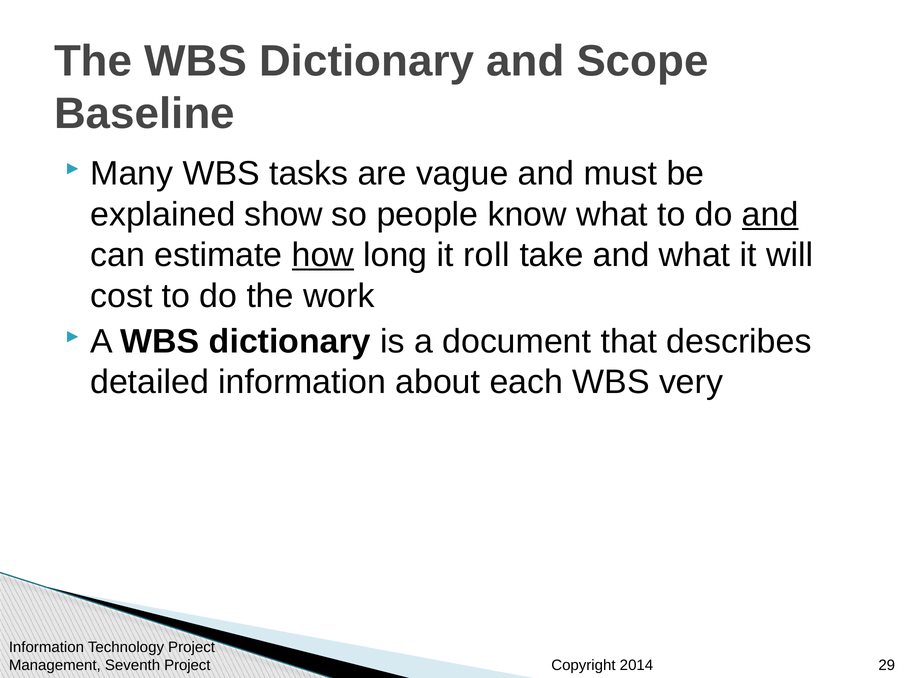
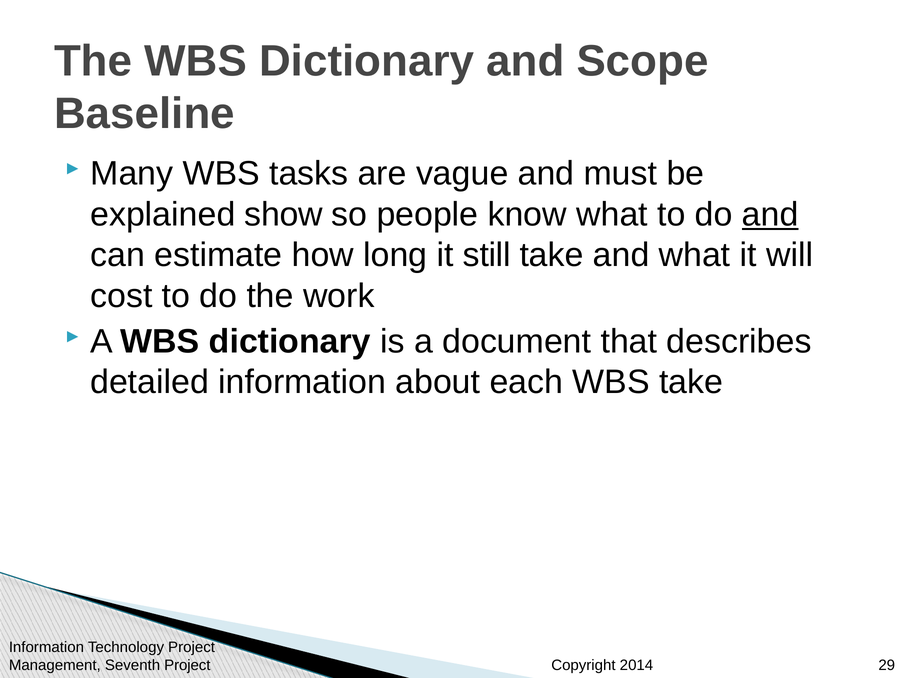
how underline: present -> none (323, 255)
roll: roll -> still (487, 255)
WBS very: very -> take (691, 382)
